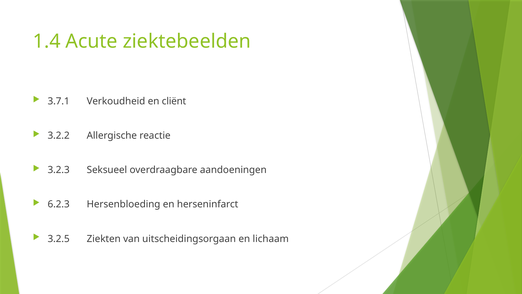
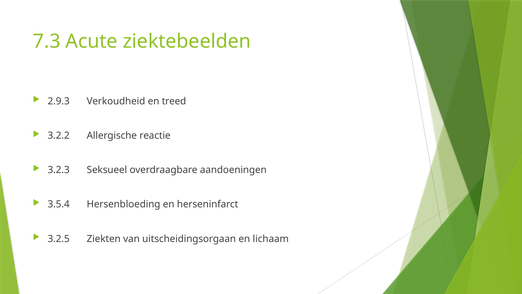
1.4: 1.4 -> 7.3 (47, 41)
3.7.1: 3.7.1 -> 2.9.3 (59, 101)
cliënt: cliënt -> treed (174, 101)
6.2.3: 6.2.3 -> 3.5.4 (59, 204)
